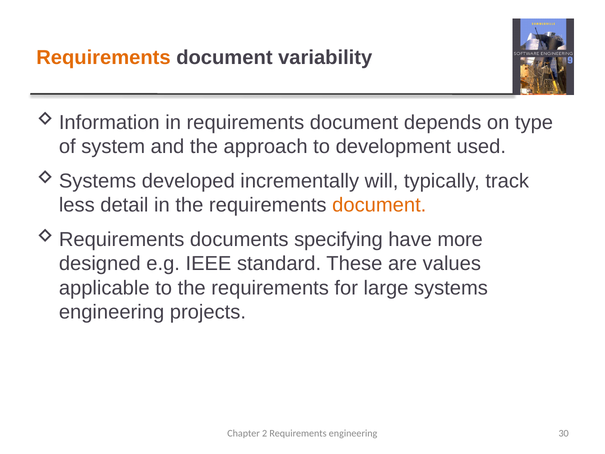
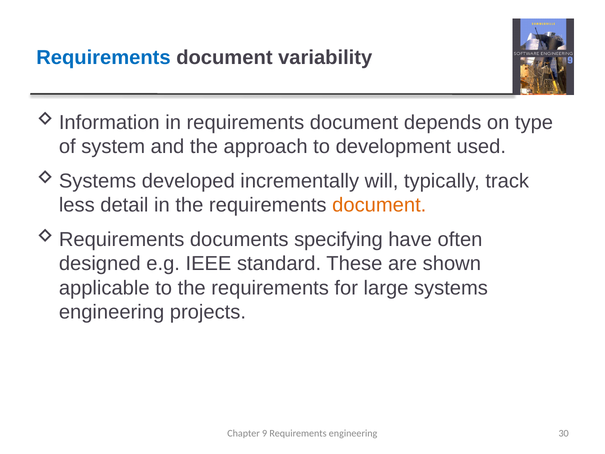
Requirements colour: orange -> blue (103, 57)
more: more -> often (460, 239)
values: values -> shown (452, 264)
2: 2 -> 9 (265, 433)
